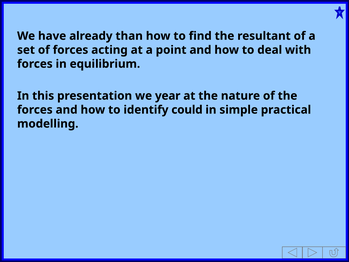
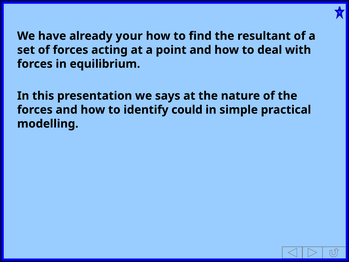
than: than -> your (129, 36)
year: year -> says (168, 96)
